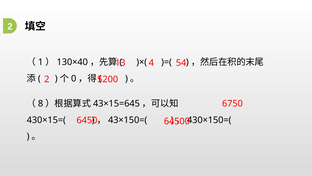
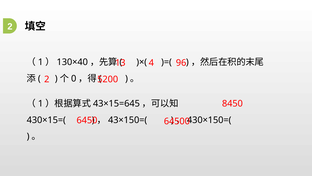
54: 54 -> 96 (181, 63)
8: 8 -> 1 (41, 103)
6750: 6750 -> 8450 (232, 103)
